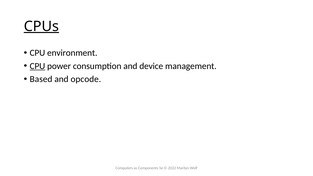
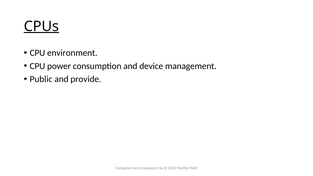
CPU underline: present -> none (37, 66)
Based: Based -> Public (41, 79)
opcode: opcode -> provide (86, 79)
